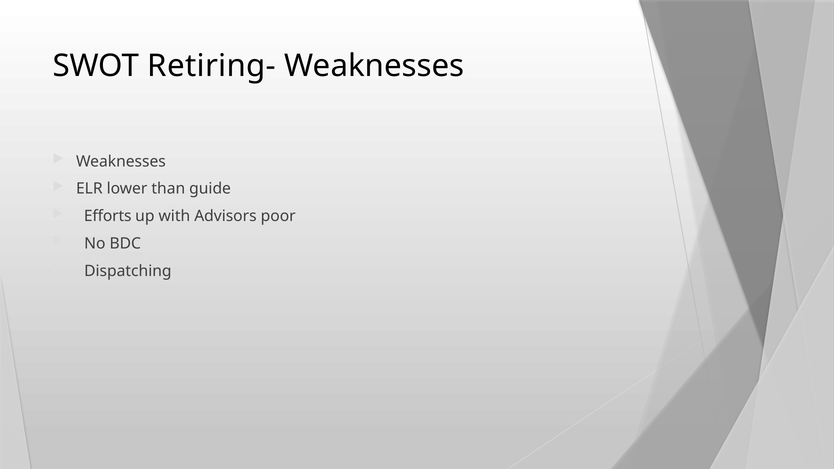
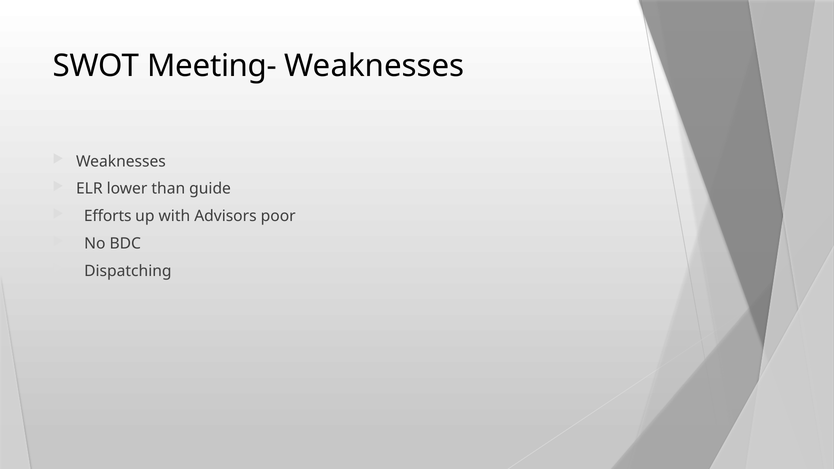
Retiring-: Retiring- -> Meeting- (212, 66)
